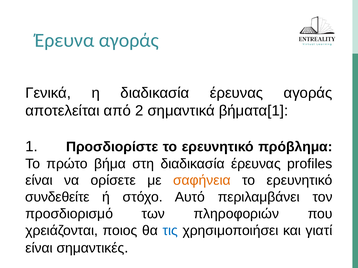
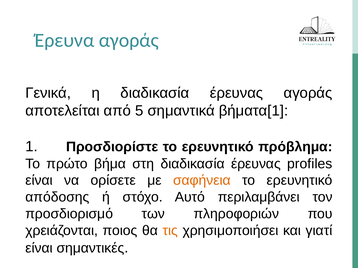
2: 2 -> 5 (139, 111)
συνδεθείτε: συνδεθείτε -> απόδοσης (57, 197)
τις colour: blue -> orange (170, 231)
